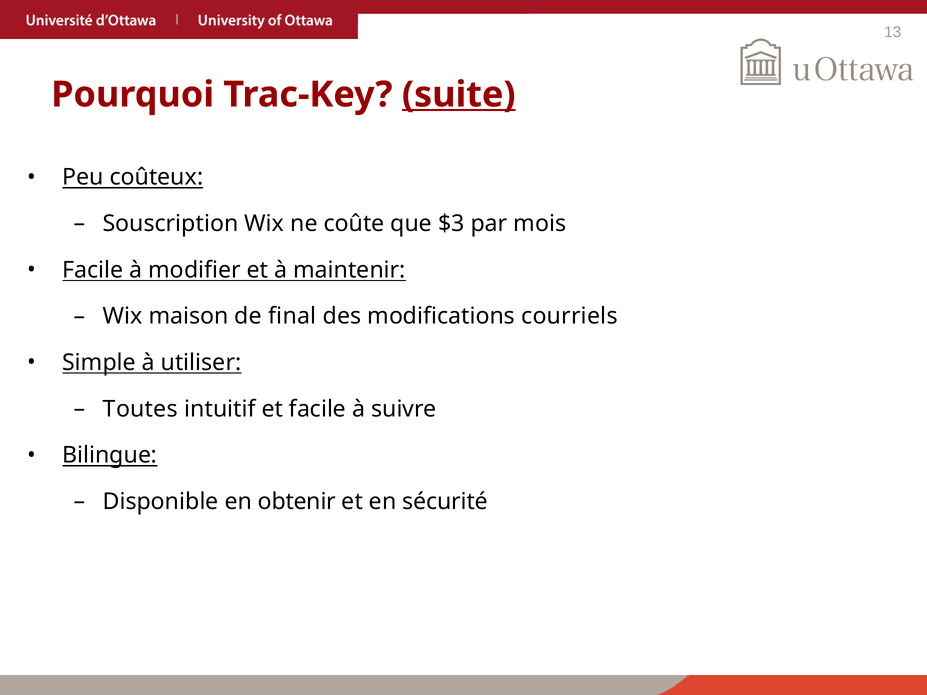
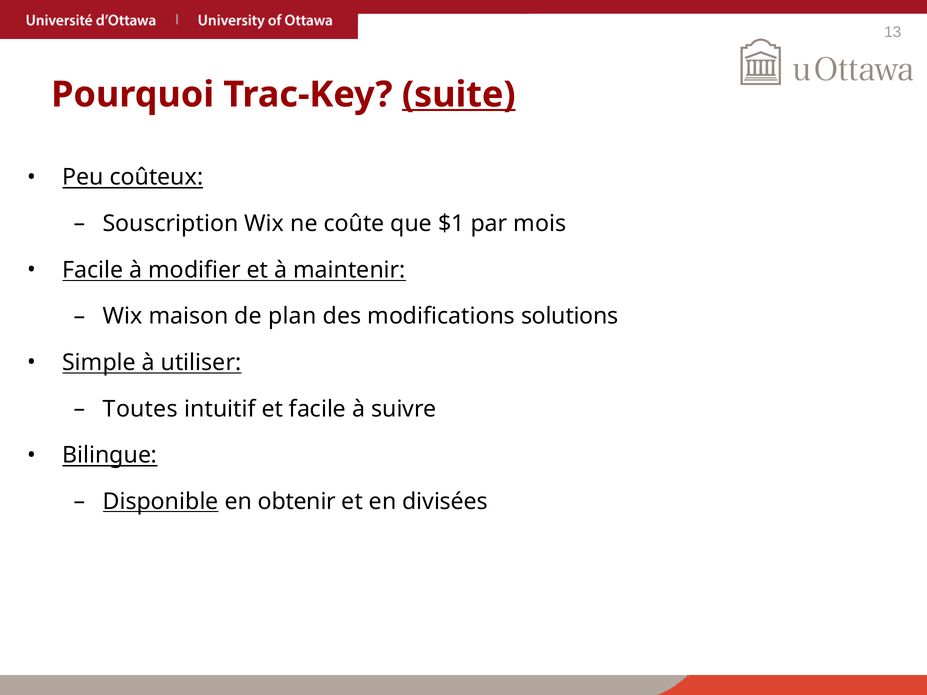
$3: $3 -> $1 (451, 224)
final: final -> plan (292, 316)
courriels: courriels -> solutions (570, 316)
Disponible underline: none -> present (161, 502)
sécurité: sécurité -> divisées (445, 502)
